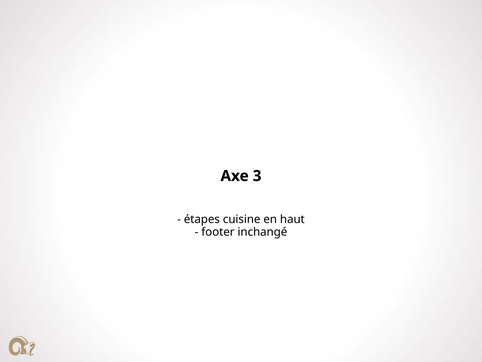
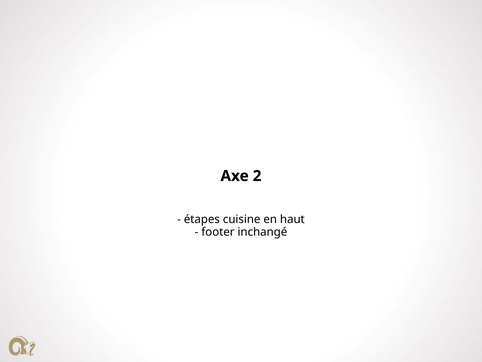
3: 3 -> 2 (257, 176)
